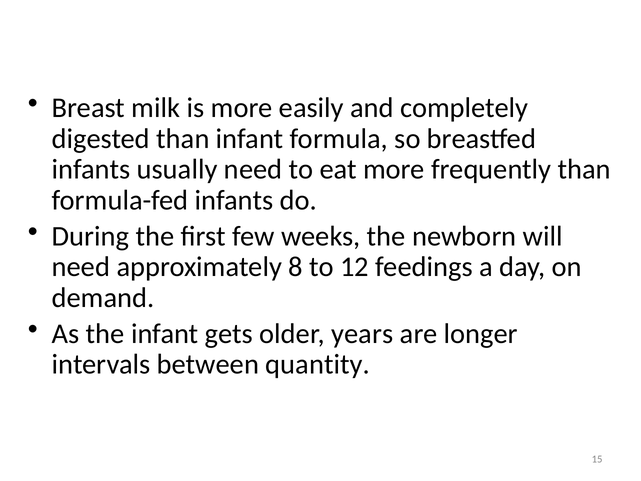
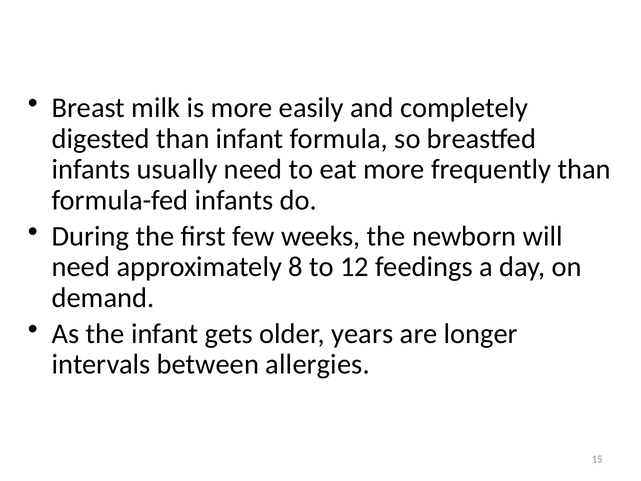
quantity: quantity -> allergies (318, 364)
